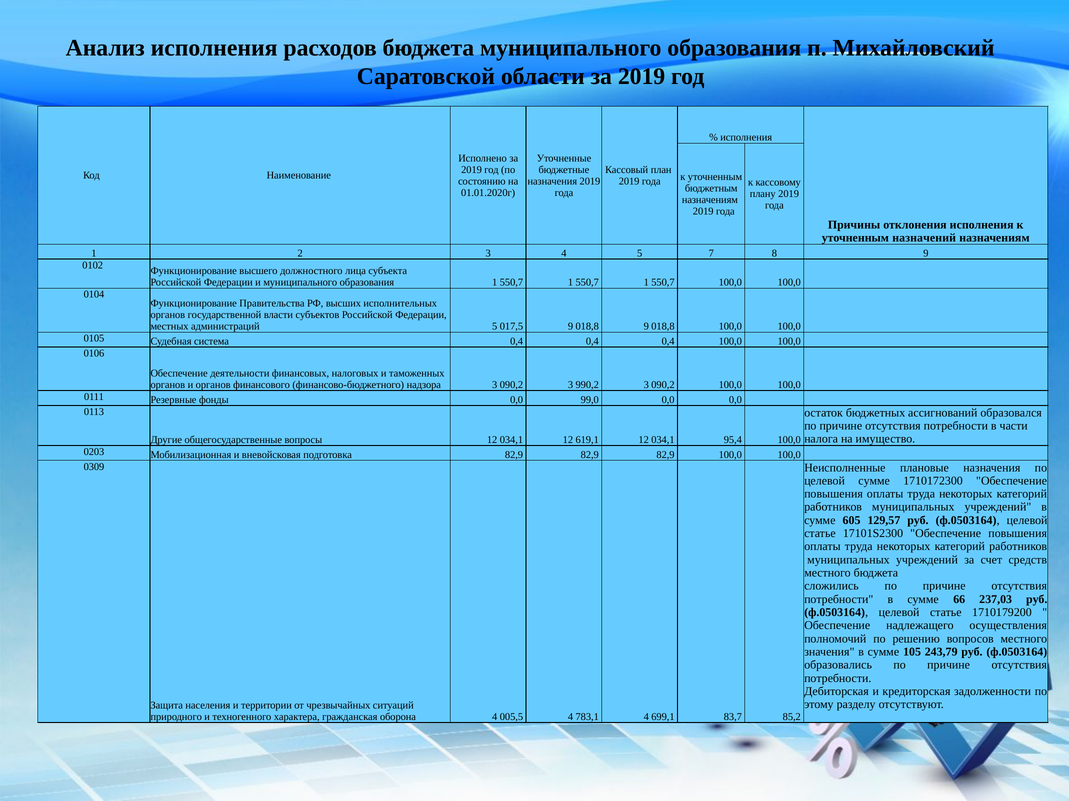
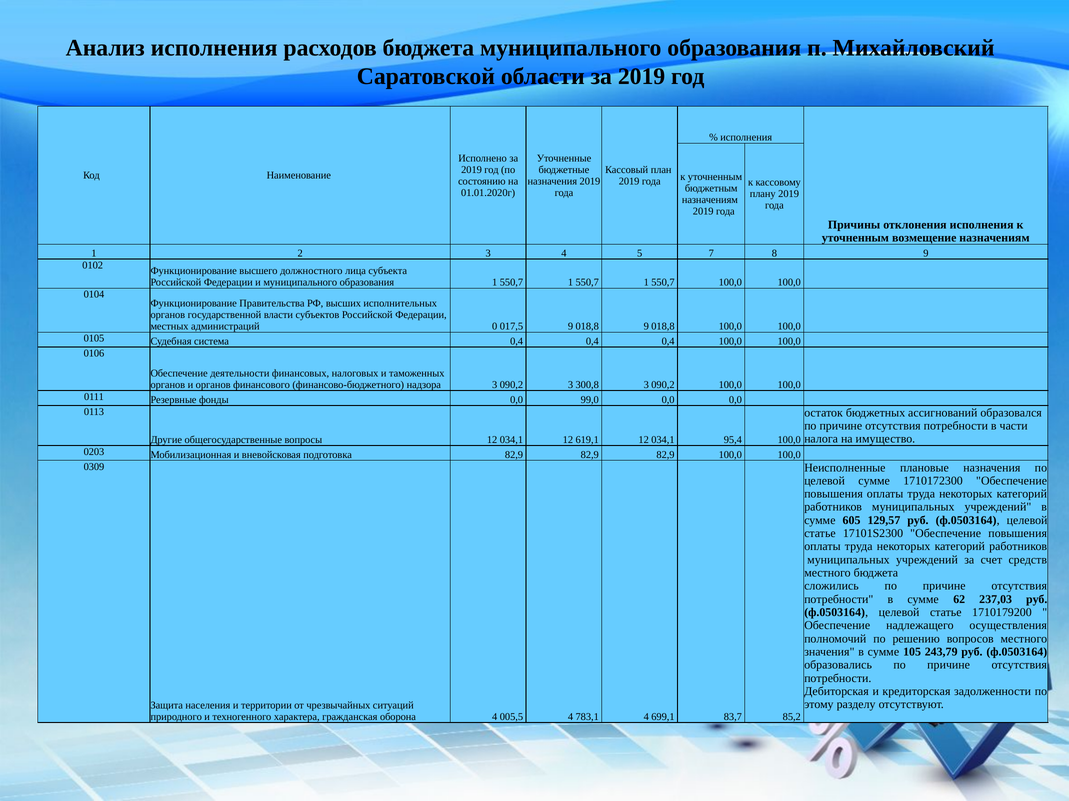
назначений: назначений -> возмещение (924, 238)
администраций 5: 5 -> 0 (495, 327)
990,2: 990,2 -> 300,8 (587, 385)
66: 66 -> 62 (959, 600)
